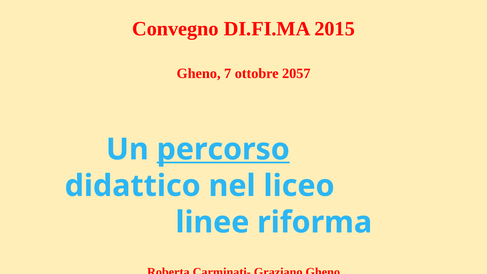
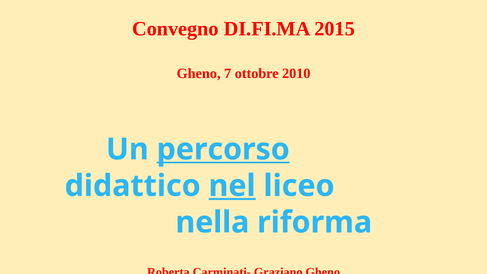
2057: 2057 -> 2010 (296, 73)
nel underline: none -> present (232, 186)
linee: linee -> nella (212, 222)
